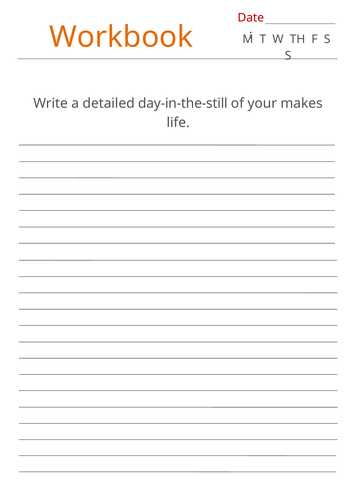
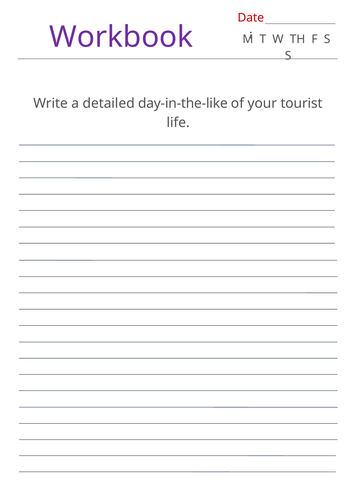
Workbook colour: orange -> purple (121, 37)
day-in-the-still: day-in-the-still -> day-in-the-like (183, 103)
makes: makes -> tourist (302, 103)
